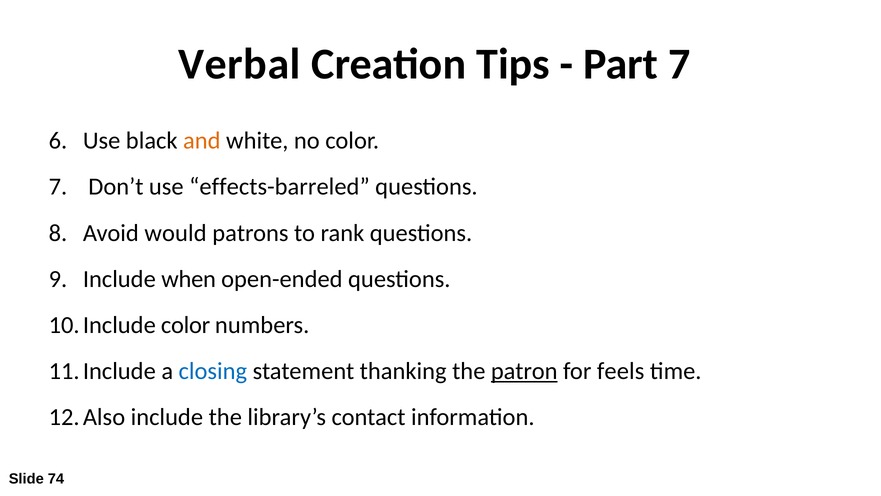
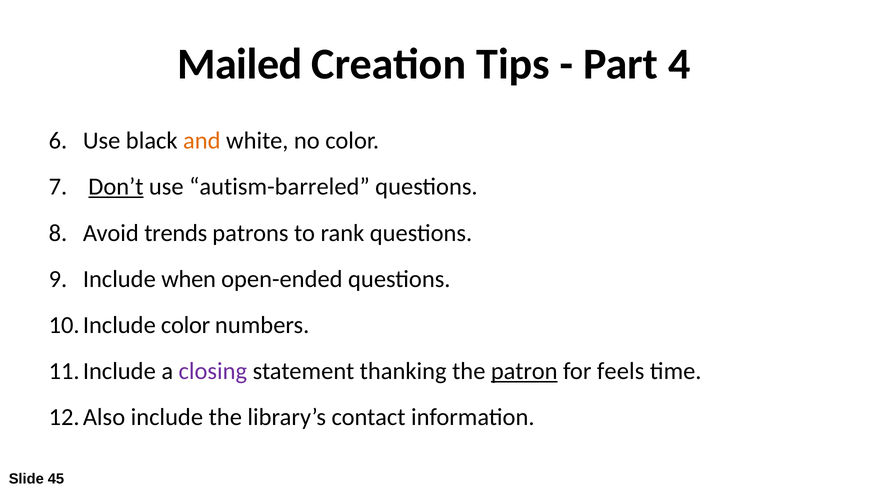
Verbal: Verbal -> Mailed (240, 64)
Part 7: 7 -> 4 (679, 64)
Don’t underline: none -> present (116, 187)
effects-barreled: effects-barreled -> autism-barreled (279, 187)
would: would -> trends (176, 233)
closing colour: blue -> purple (213, 371)
74: 74 -> 45 (56, 479)
